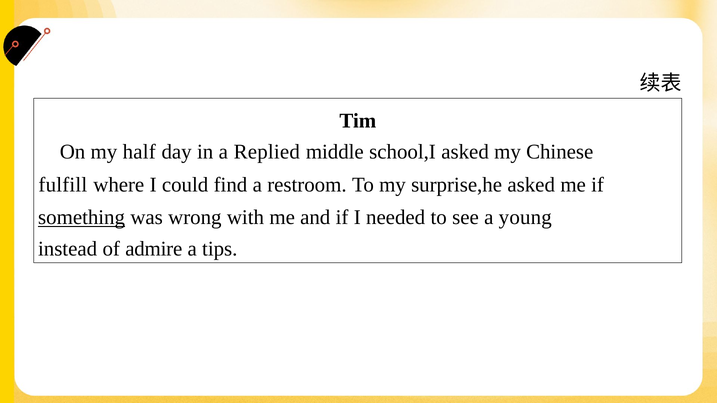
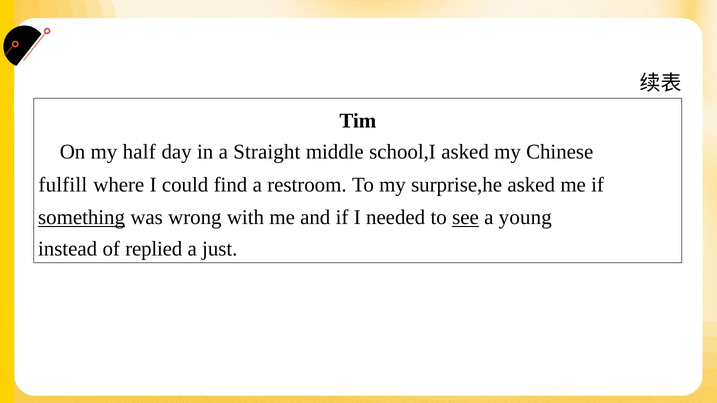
Replied: Replied -> Straight (267, 152)
see underline: none -> present (465, 218)
admire: admire -> replied (154, 249)
tips: tips -> just (220, 249)
